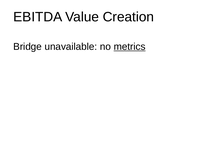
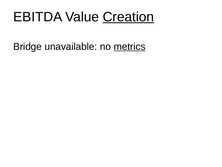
Creation underline: none -> present (128, 17)
